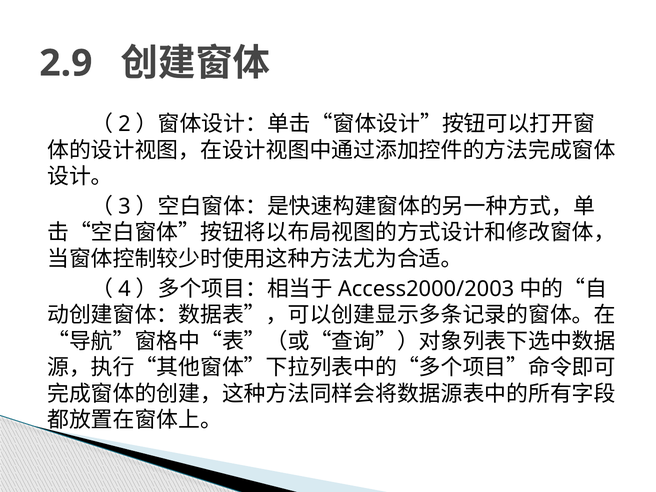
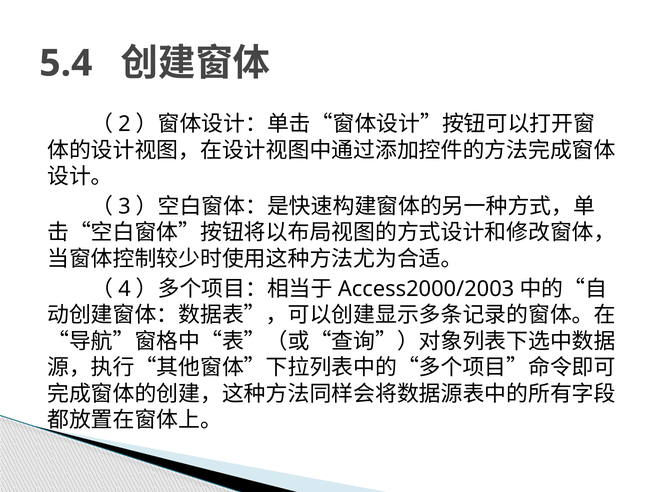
2.9: 2.9 -> 5.4 (66, 63)
